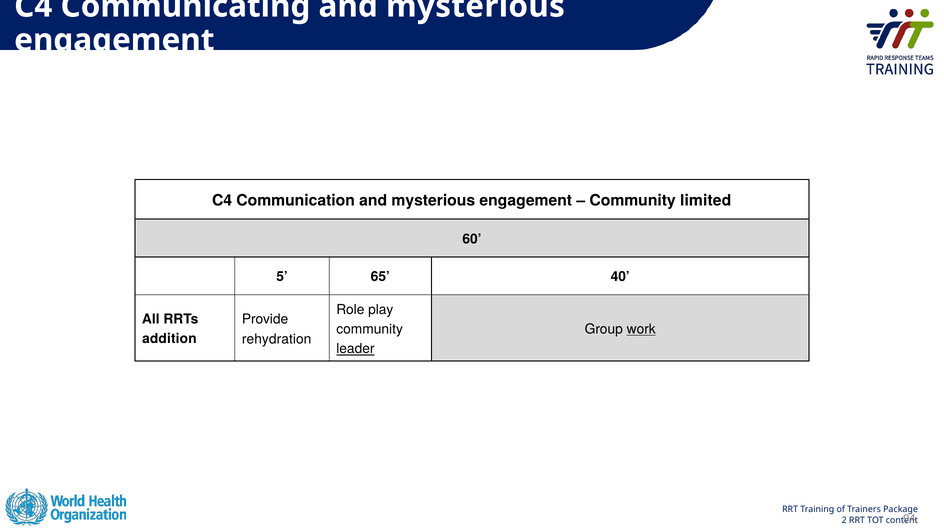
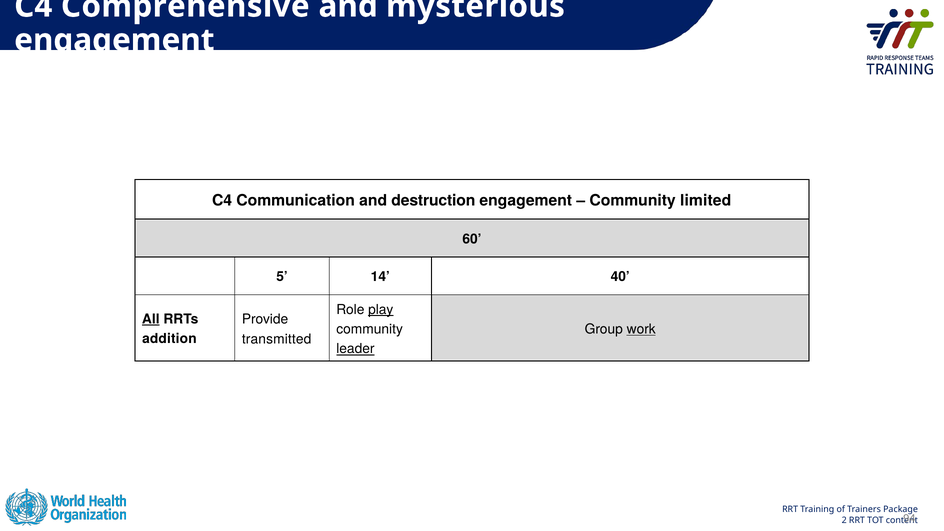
Communicating: Communicating -> Comprehensive (185, 6)
Communication and mysterious: mysterious -> destruction (433, 201)
65: 65 -> 14 (380, 277)
play underline: none -> present (381, 310)
All underline: none -> present (151, 319)
rehydration: rehydration -> transmitted (277, 339)
